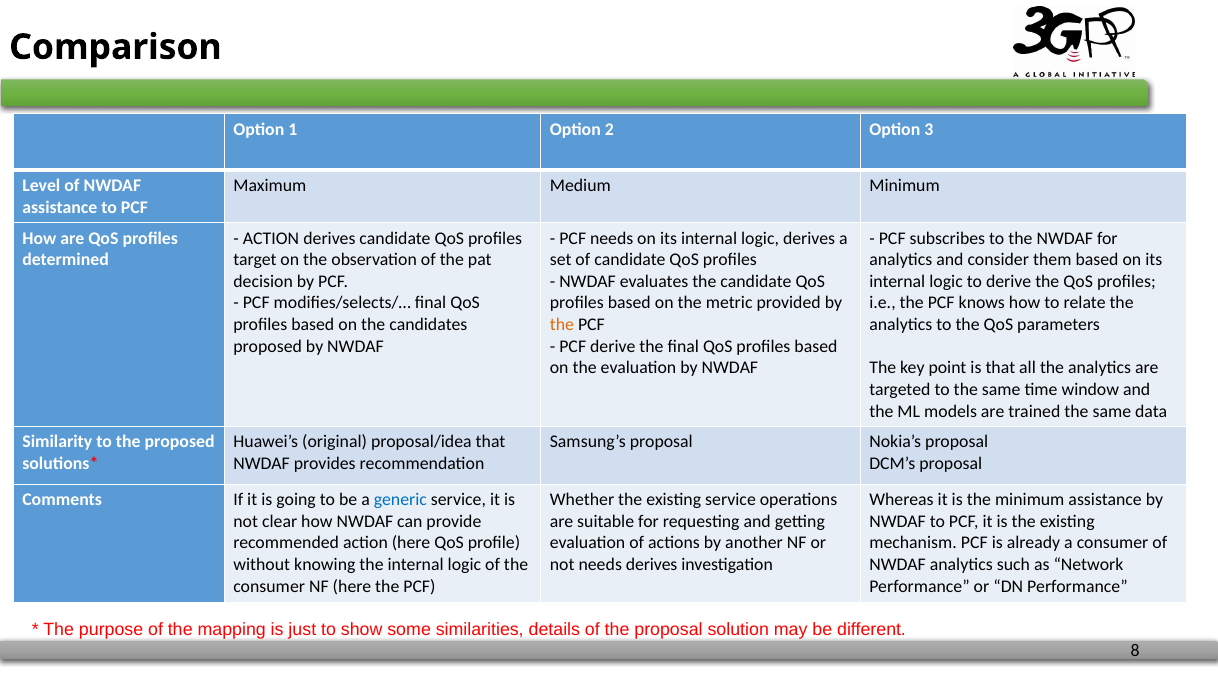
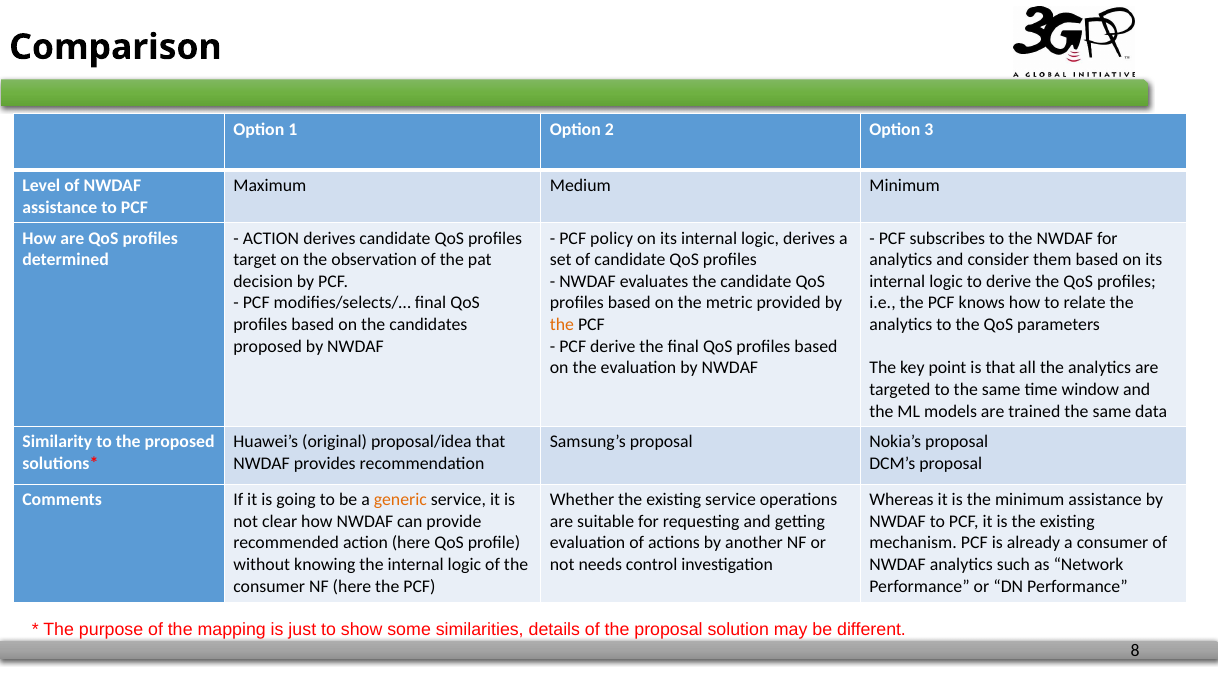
PCF needs: needs -> policy (612, 238)
generic colour: blue -> orange (400, 500)
needs derives: derives -> control (652, 565)
